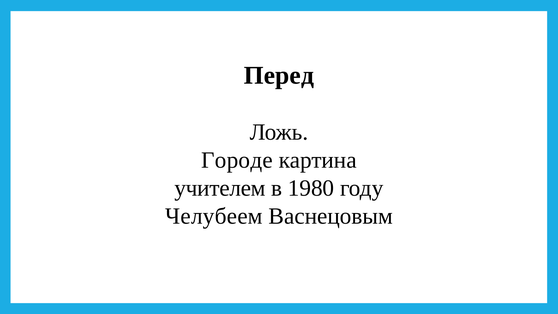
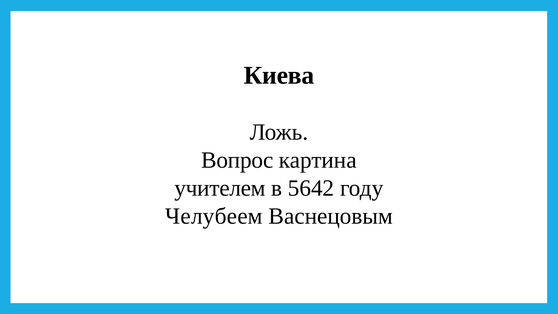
Перед: Перед -> Киева (279, 75)
Городе: Городе -> Вопрос (237, 160)
1980: 1980 -> 5642 (311, 188)
